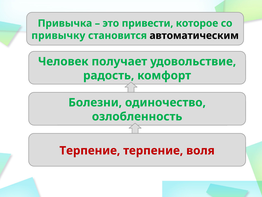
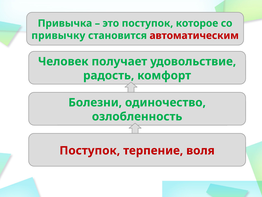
привести: привести -> поступок (147, 23)
автоматическим colour: black -> red (194, 35)
Терпение: Терпение -> Поступок (90, 150)
